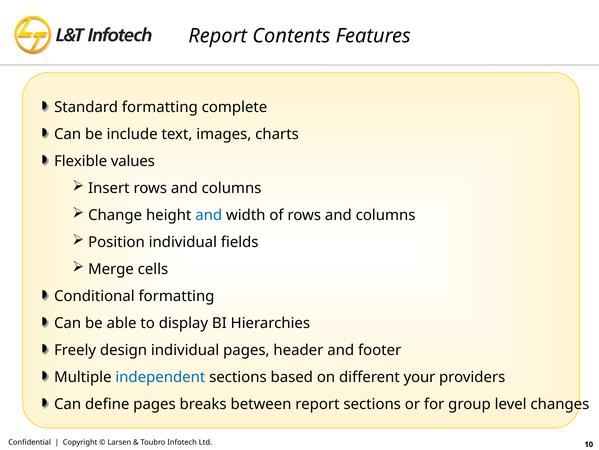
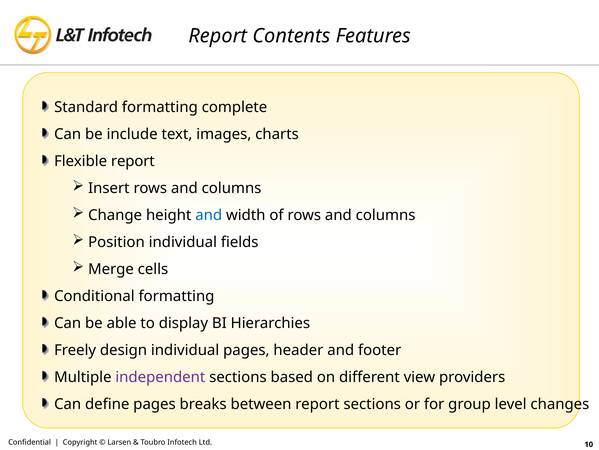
Flexible values: values -> report (133, 161)
independent colour: blue -> purple (160, 377)
your: your -> view (419, 377)
